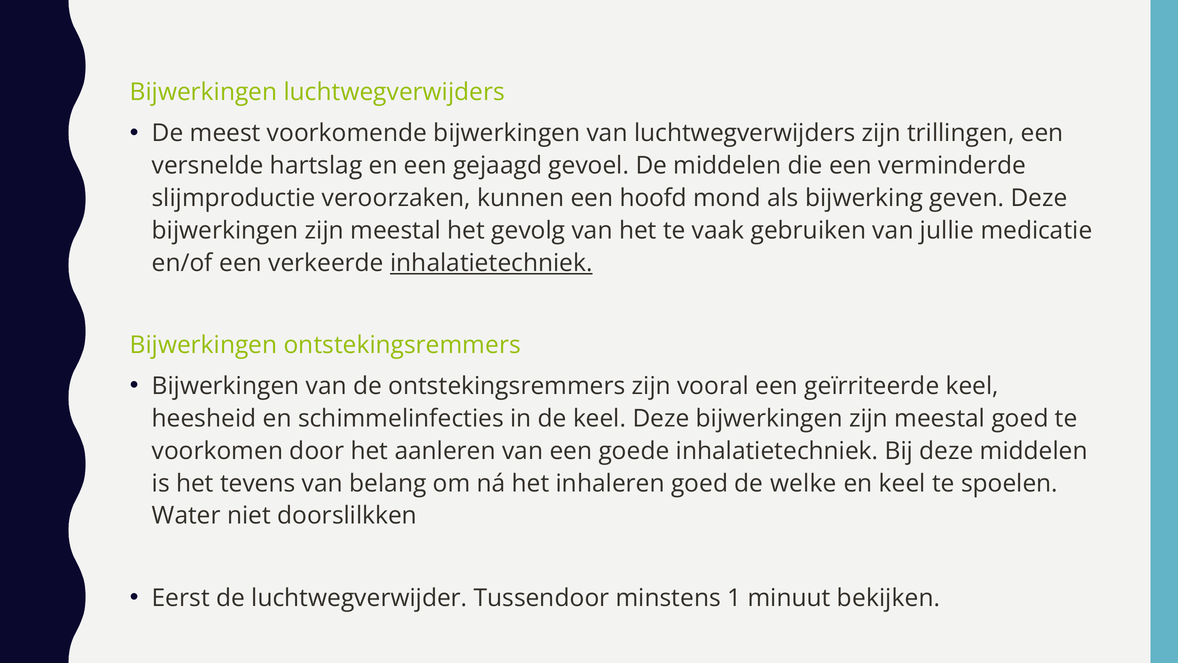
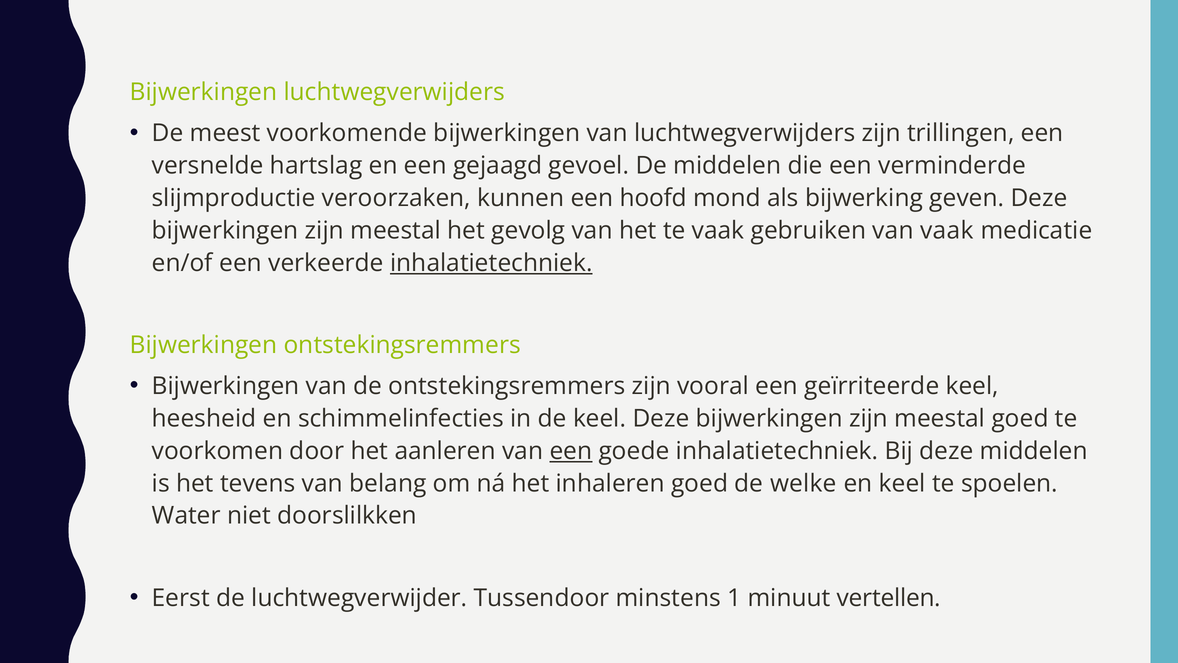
van jullie: jullie -> vaak (947, 230)
een underline: none -> present (571, 451)
bekijken: bekijken -> vertellen (889, 598)
